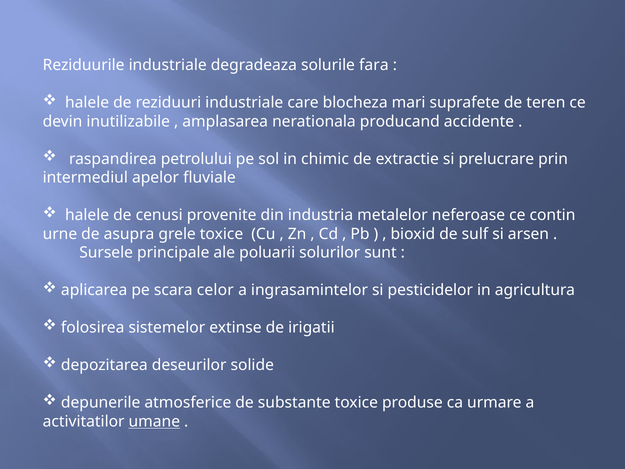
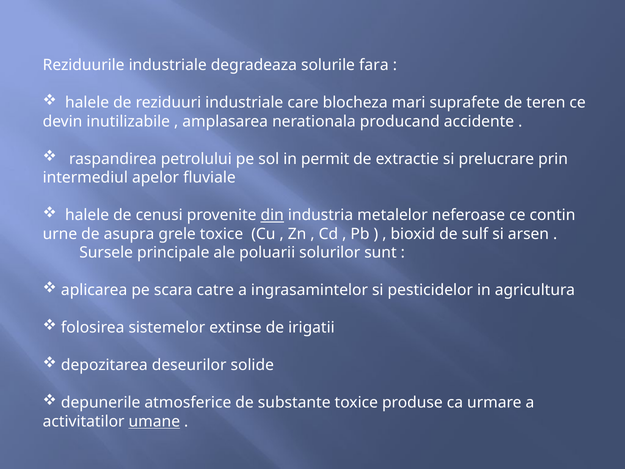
chimic: chimic -> permit (325, 159)
din underline: none -> present (272, 215)
celor: celor -> catre (215, 290)
